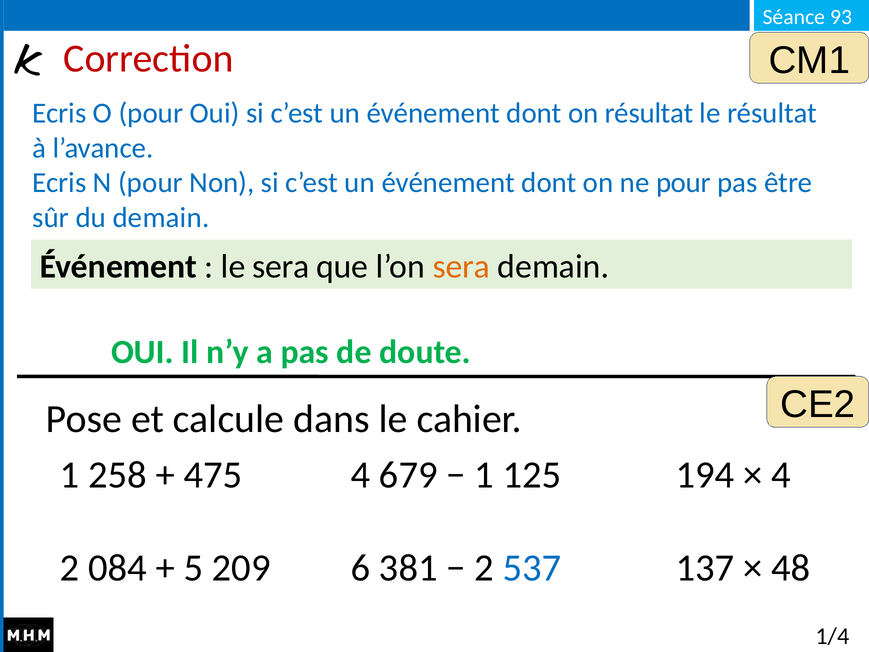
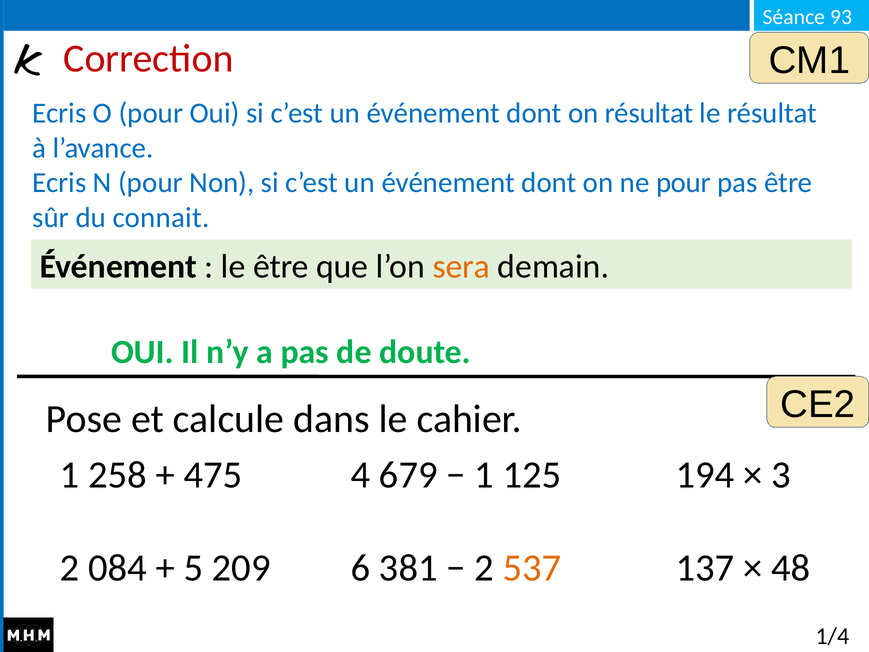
du demain: demain -> connait (161, 217)
le sera: sera -> être (281, 266)
4: 4 -> 3 (781, 475)
537 colour: blue -> orange (532, 568)
